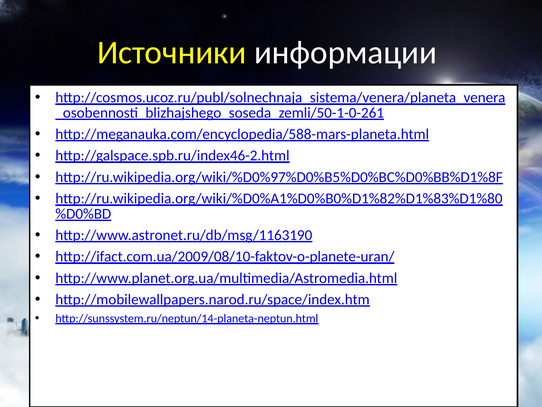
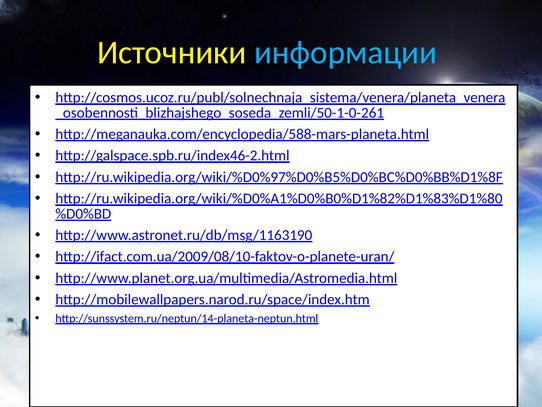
информации colour: white -> light blue (346, 52)
